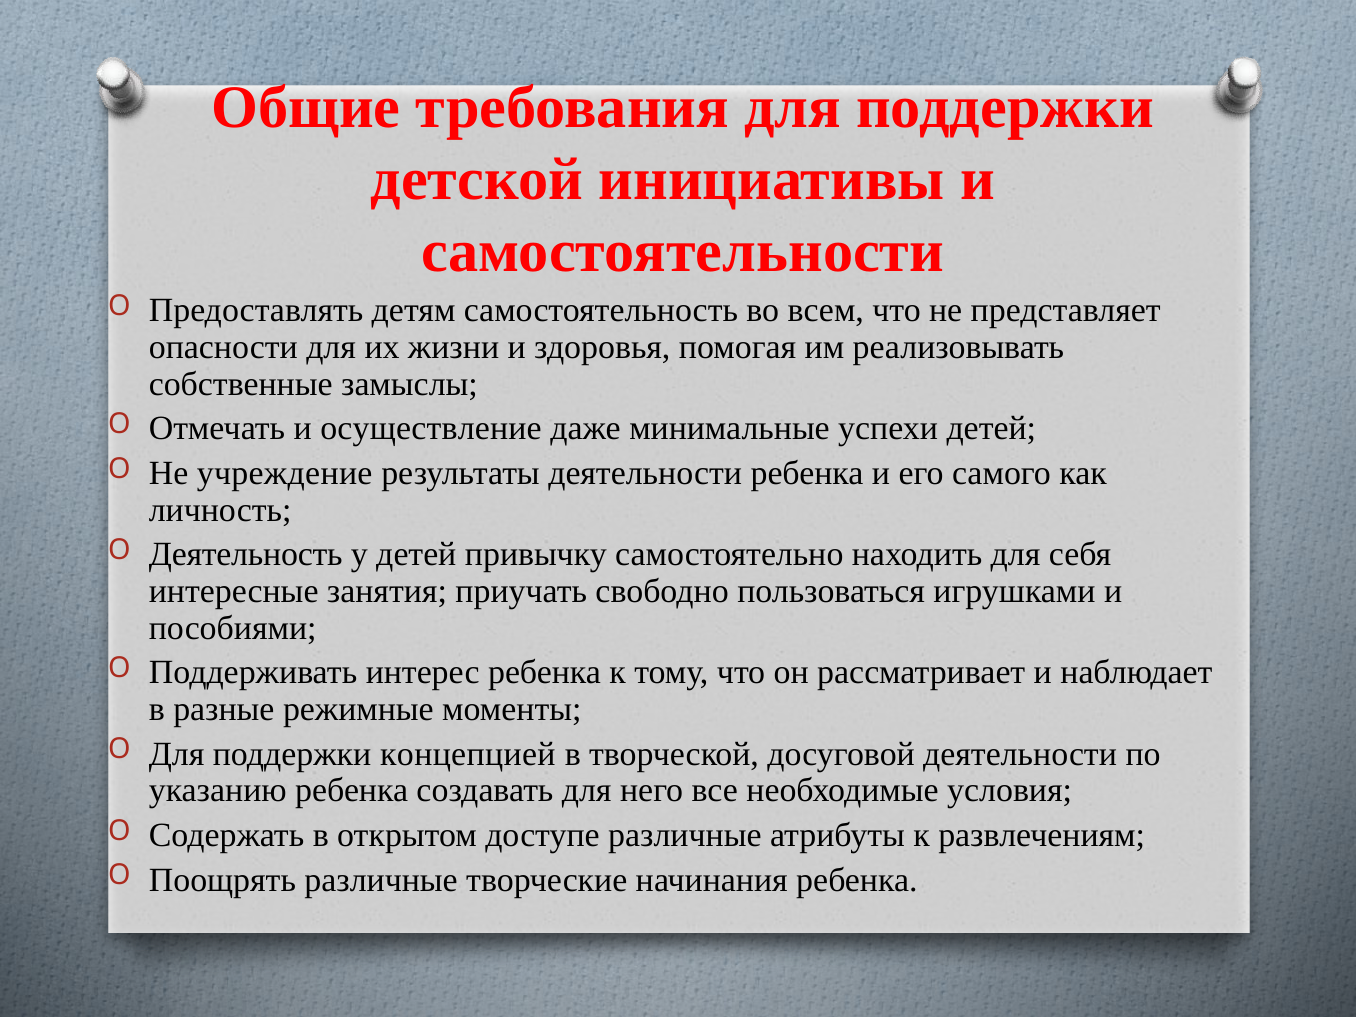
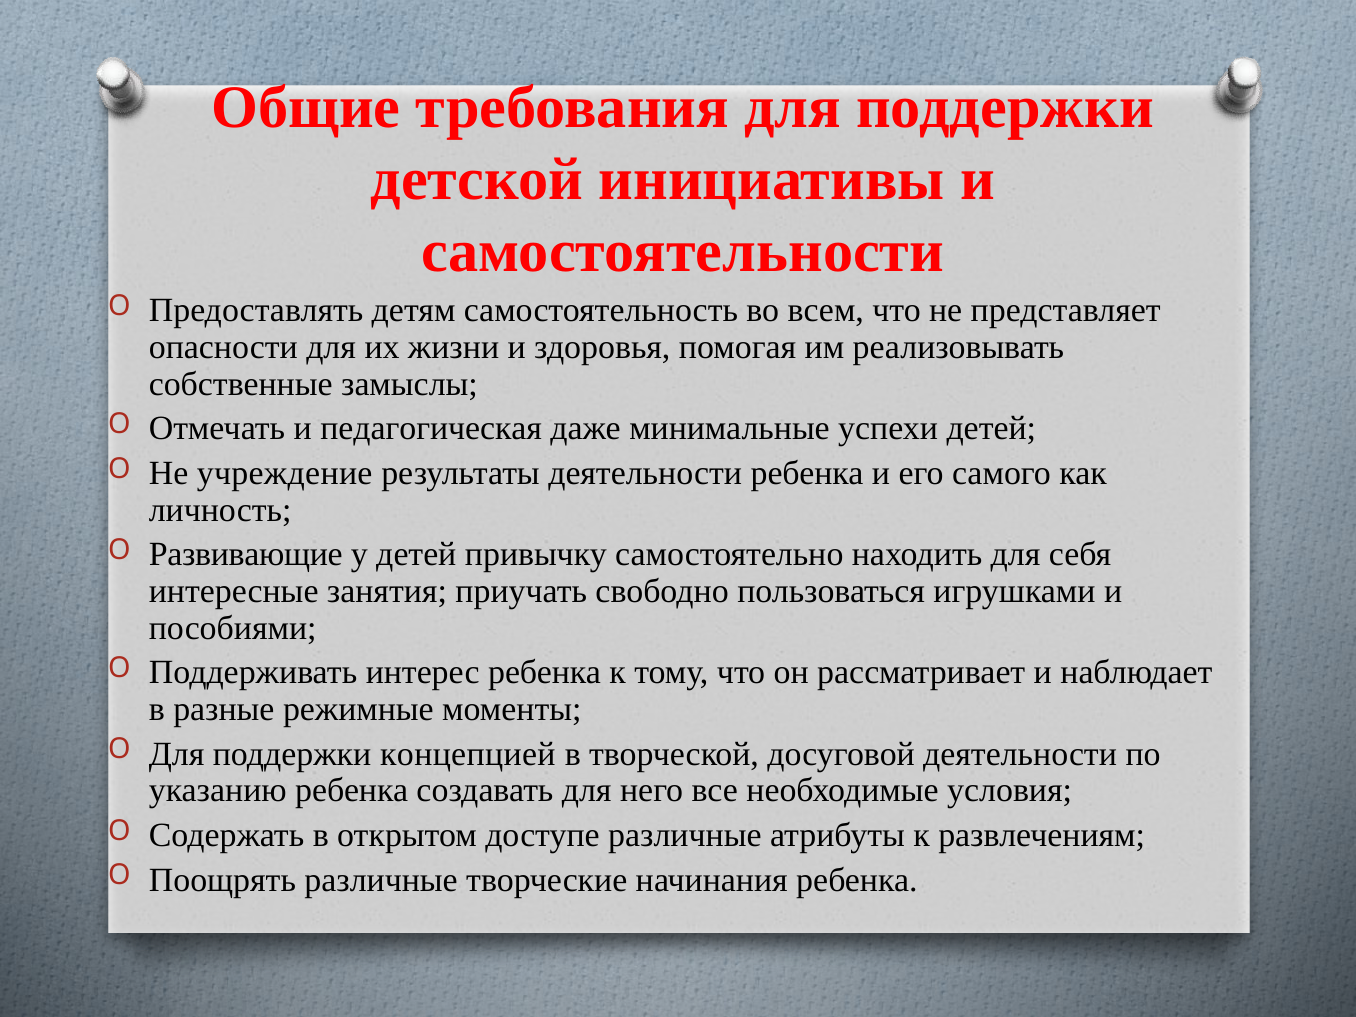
осуществление: осуществление -> педагогическая (431, 429)
Деятельность: Деятельность -> Развивающие (246, 555)
